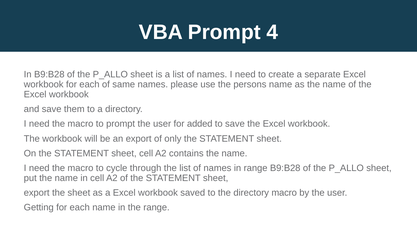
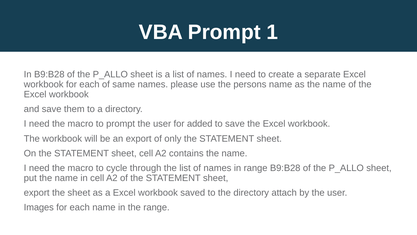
4: 4 -> 1 (272, 32)
directory macro: macro -> attach (284, 192)
Getting: Getting -> Images (39, 207)
